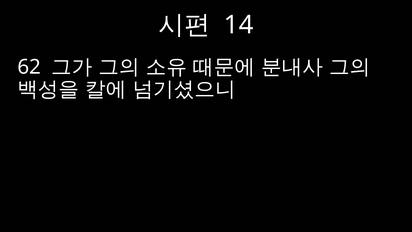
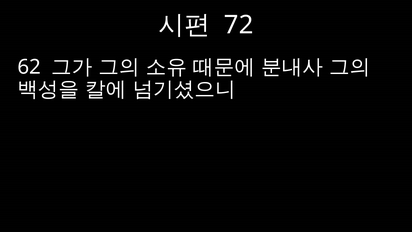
14: 14 -> 72 (239, 25)
